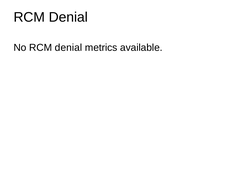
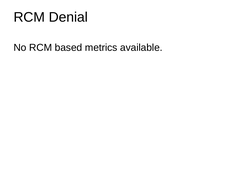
No RCM denial: denial -> based (69, 47)
